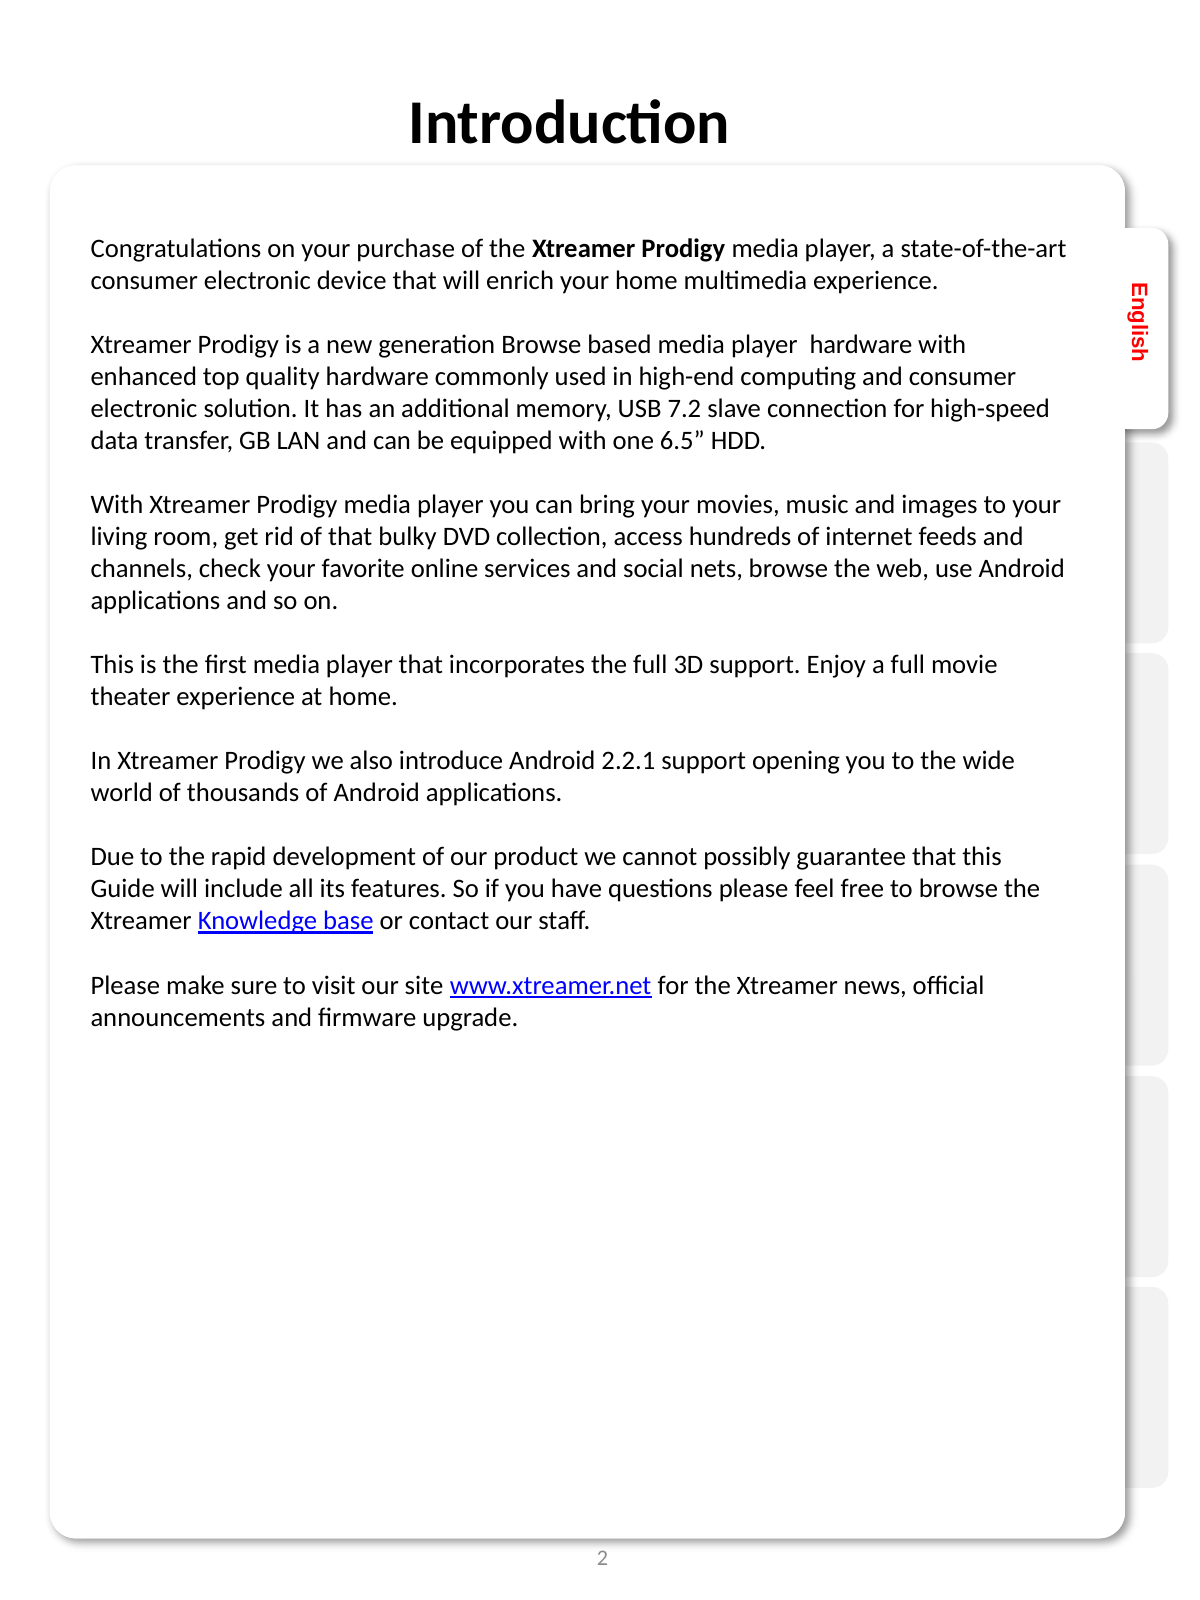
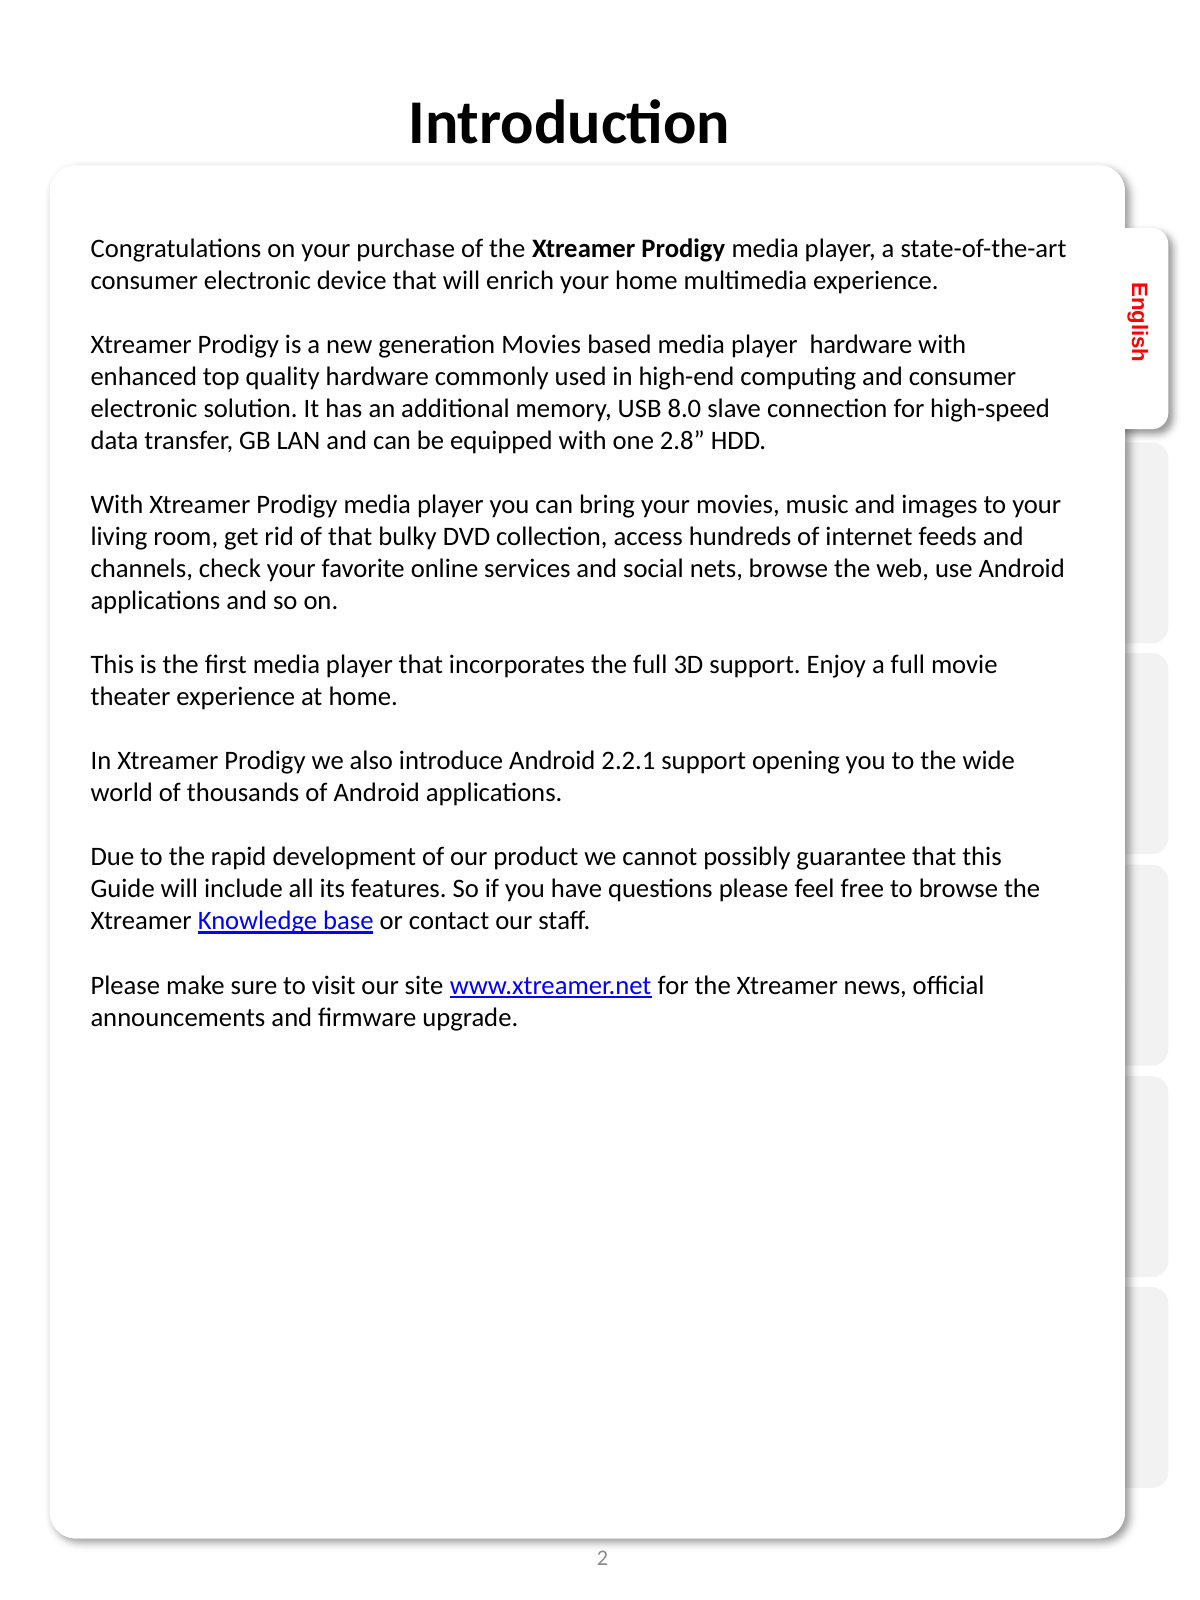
generation Browse: Browse -> Movies (541, 345)
7.2: 7.2 -> 8.0 (684, 409)
6.5: 6.5 -> 2.8 (682, 441)
